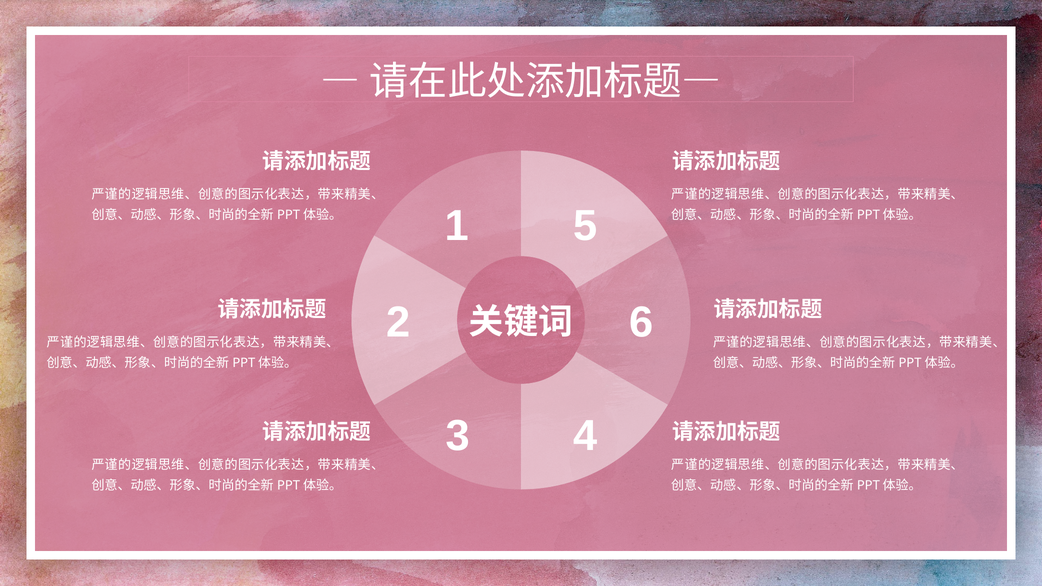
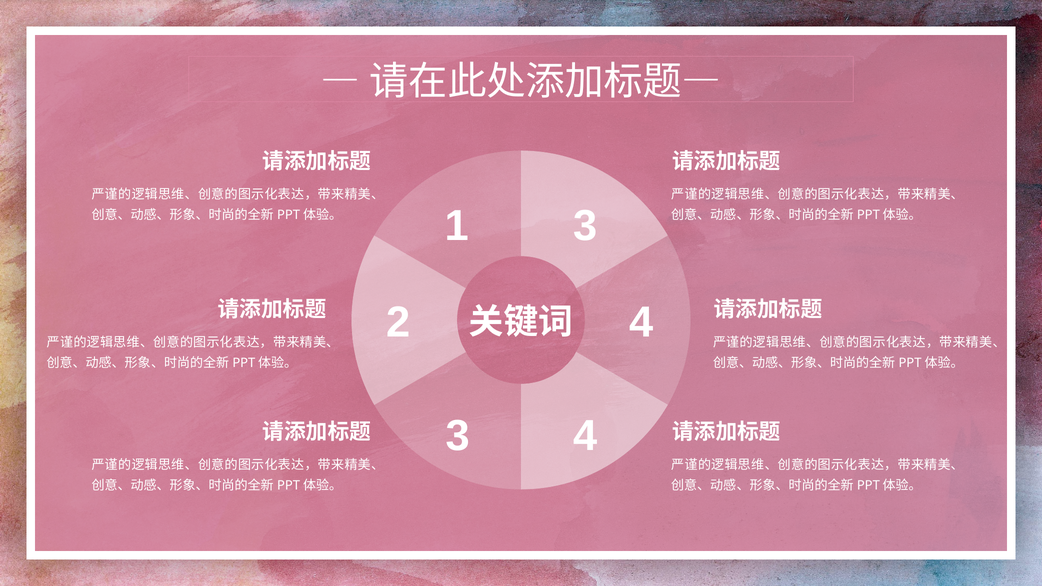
1 5: 5 -> 3 (585, 226)
2 6: 6 -> 4 (641, 323)
